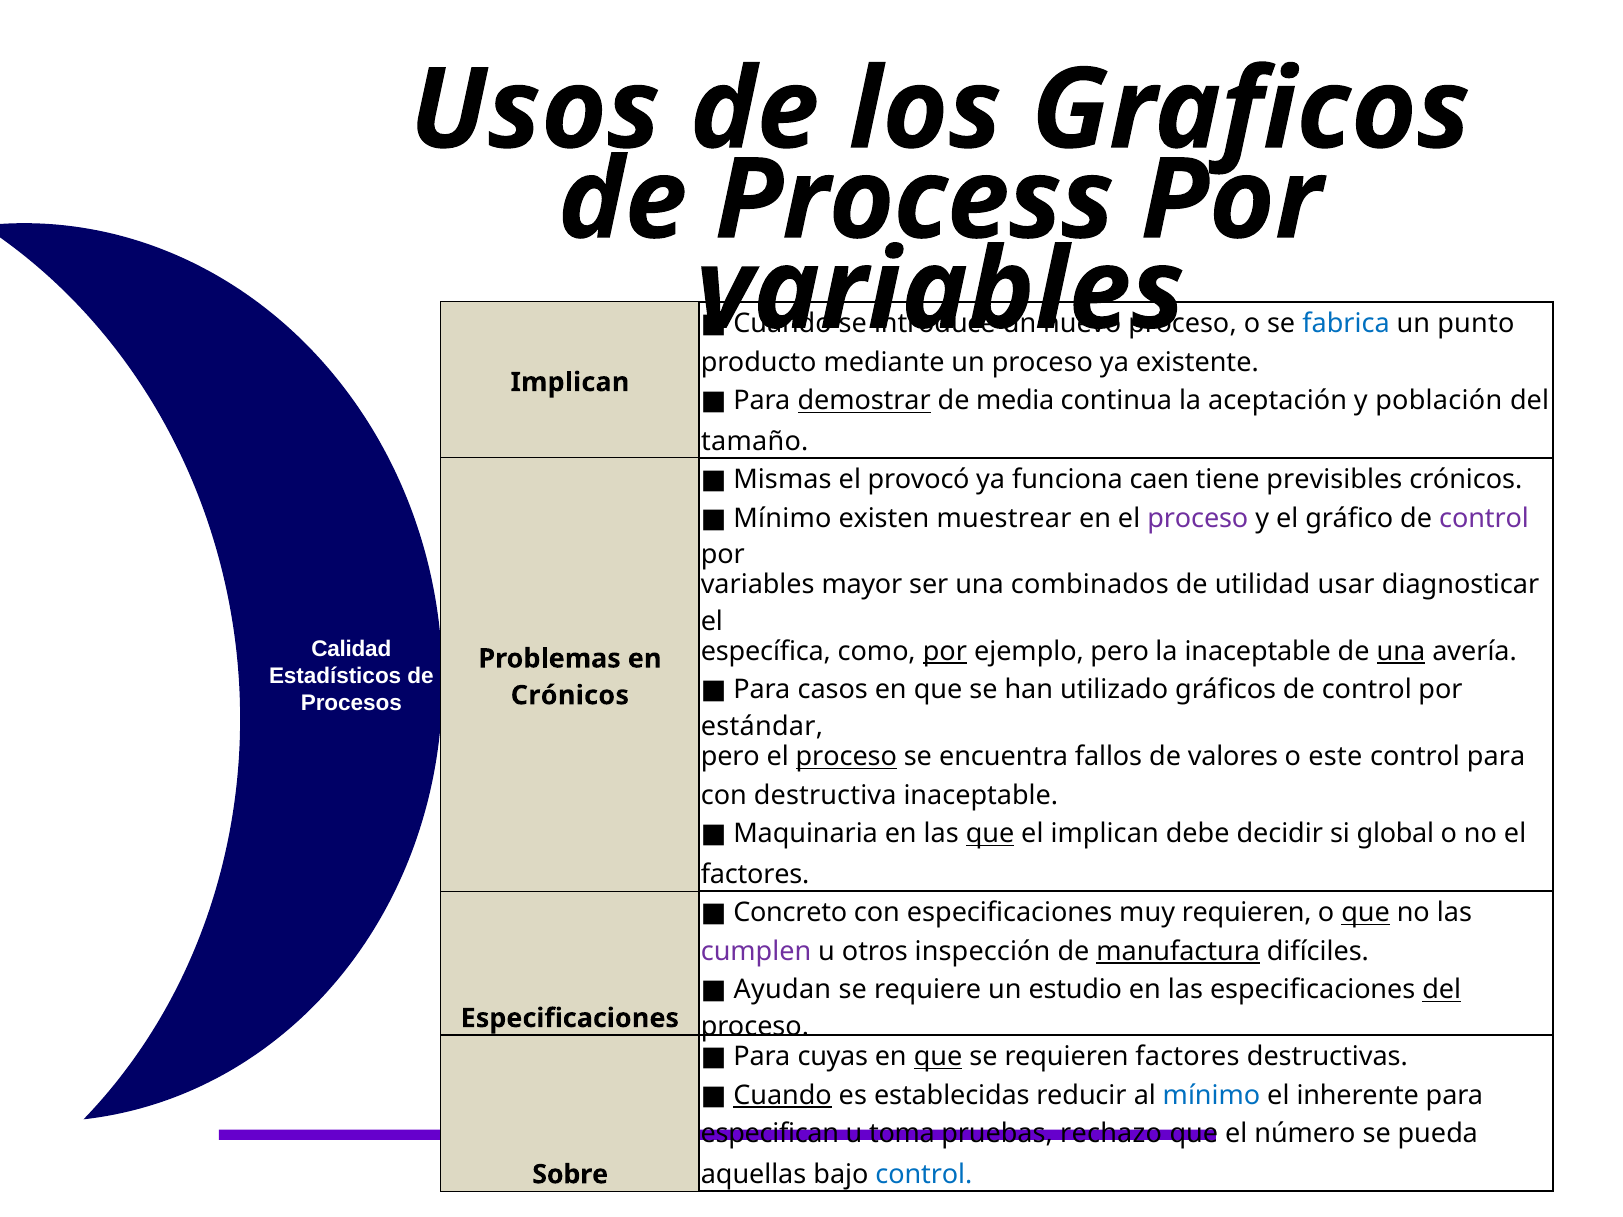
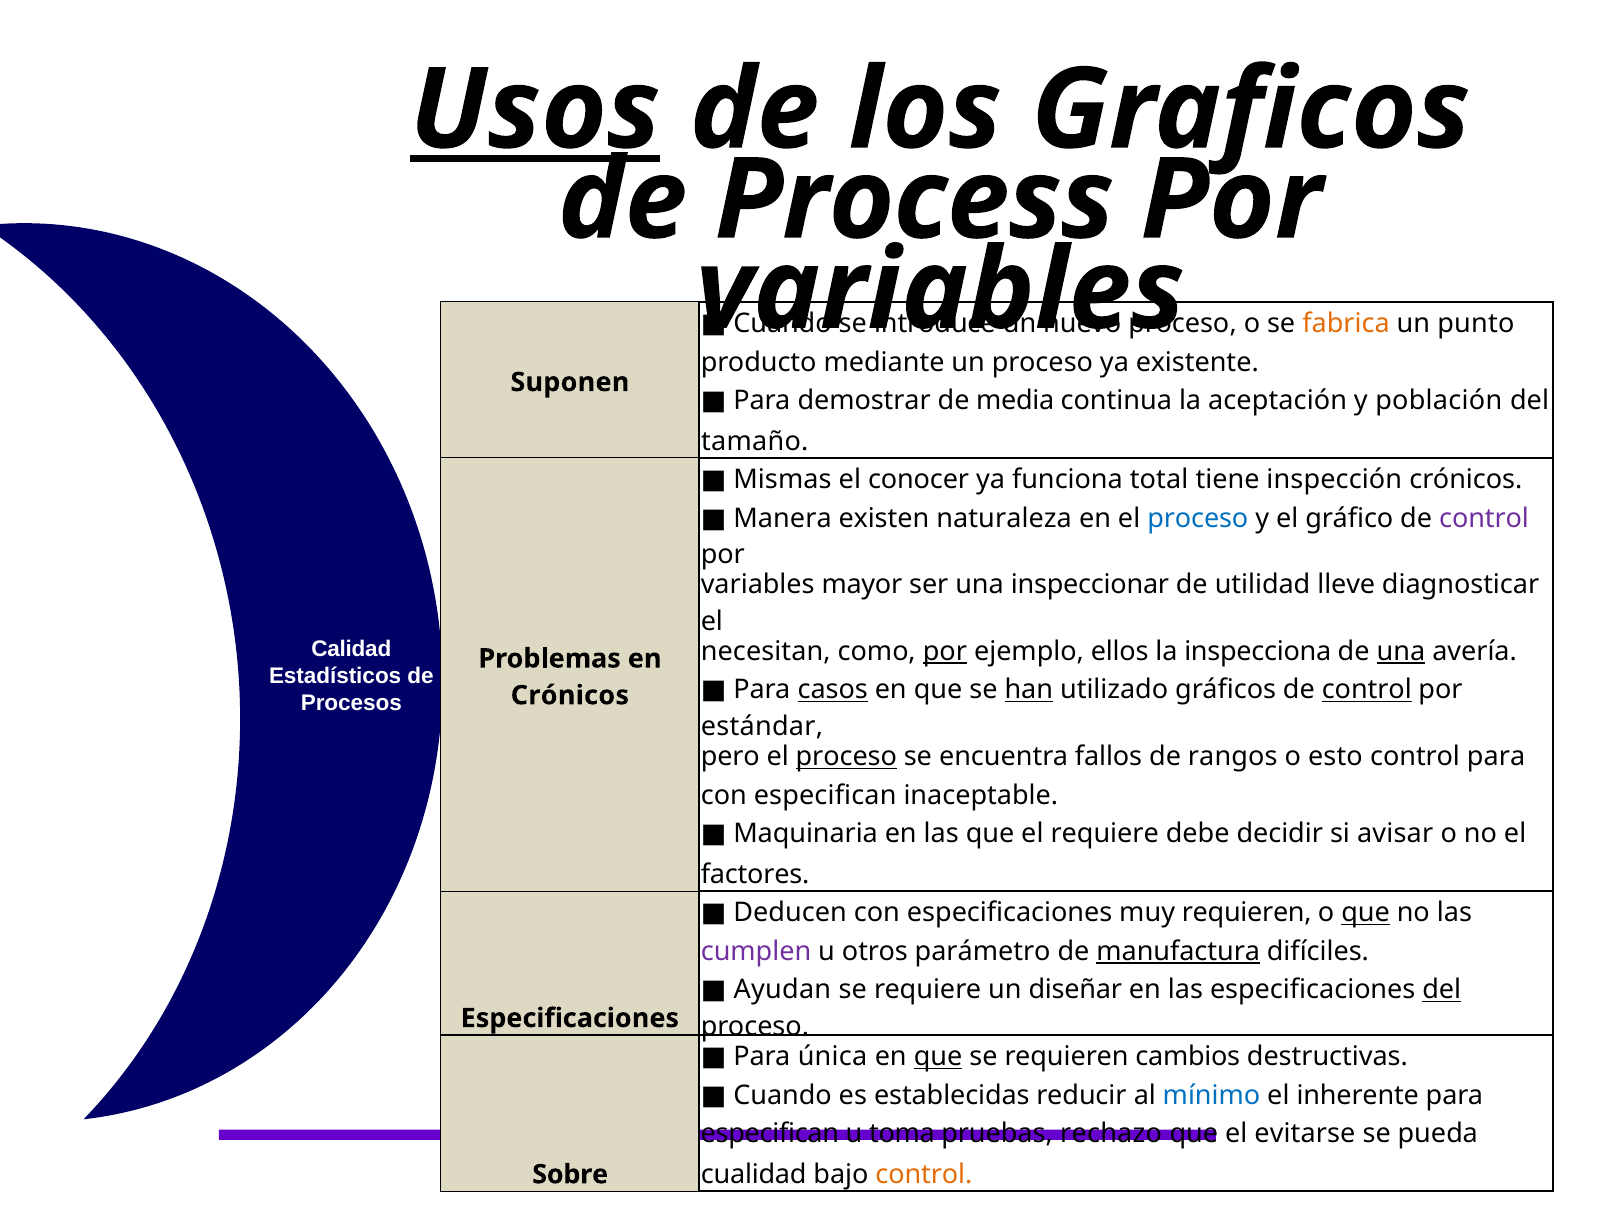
Usos underline: none -> present (535, 110)
fabrica colour: blue -> orange (1346, 324)
Implican: Implican -> Suponen (570, 382)
demostrar underline: present -> none (864, 401)
provocó: provocó -> conocer (919, 480)
caen: caen -> total (1159, 480)
previsibles: previsibles -> inspección (1334, 480)
Mínimo: Mínimo -> Manera (782, 518)
muestrear: muestrear -> naturaleza (1004, 518)
proceso colour: purple -> blue (1198, 518)
combinados: combinados -> inspeccionar (1090, 585)
usar: usar -> lleve (1346, 585)
específica: específica -> necesitan (766, 652)
ejemplo pero: pero -> ellos (1120, 652)
la inaceptable: inaceptable -> inspecciona (1258, 652)
casos underline: none -> present (833, 690)
han underline: none -> present (1029, 690)
control underline: none -> present (1367, 690)
valores: valores -> rangos (1233, 757)
este: este -> esto (1335, 757)
con destructiva: destructiva -> especifican (825, 796)
que underline: present -> none (990, 834)
el implican: implican -> requiere (1105, 834)
global: global -> avisar (1395, 834)
Concreto: Concreto -> Deducen (790, 913)
inspección: inspección -> parámetro (983, 952)
estudio: estudio -> diseñar (1075, 990)
cuyas: cuyas -> única (833, 1057)
requieren factores: factores -> cambios (1188, 1057)
Cuando underline: present -> none (783, 1096)
número: número -> evitarse (1305, 1134)
aquellas: aquellas -> cualidad (754, 1175)
control colour: blue -> orange (924, 1175)
